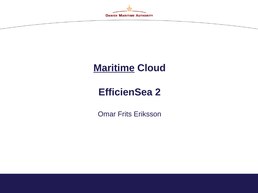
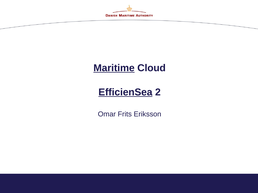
EfficienSea underline: none -> present (125, 92)
